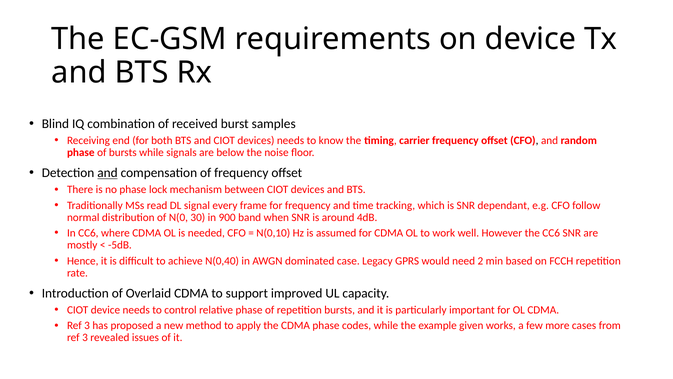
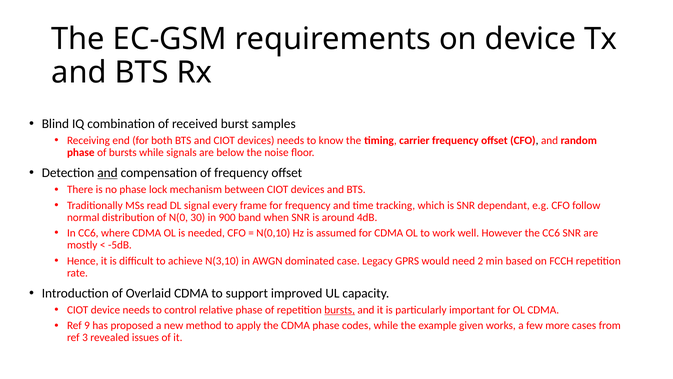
N(0,40: N(0,40 -> N(3,10 (222, 261)
bursts underline: none -> present (340, 310)
3: 3 -> 9 (87, 325)
